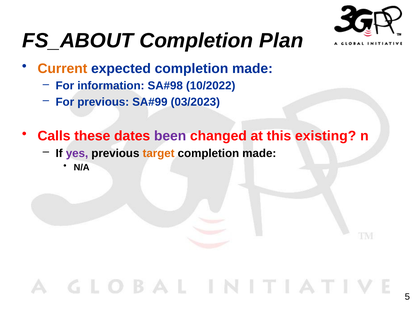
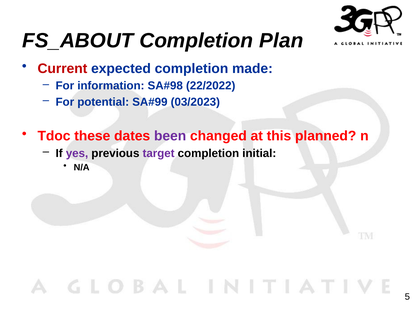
Current colour: orange -> red (62, 69)
10/2022: 10/2022 -> 22/2022 (211, 86)
For previous: previous -> potential (103, 102)
Calls: Calls -> Tdoc (54, 136)
existing: existing -> planned (326, 136)
target colour: orange -> purple (159, 154)
made: made -> initial (259, 154)
